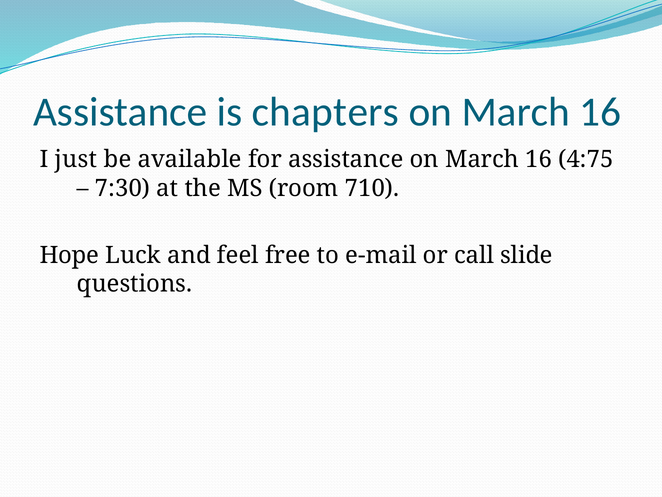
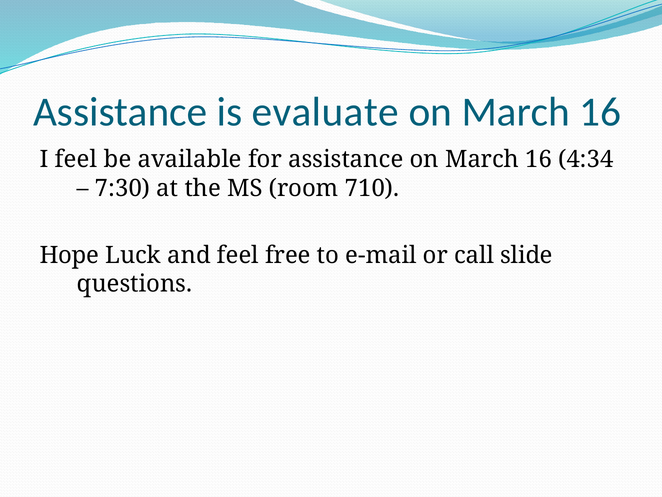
chapters: chapters -> evaluate (325, 112)
I just: just -> feel (76, 159)
4:75: 4:75 -> 4:34 (586, 159)
